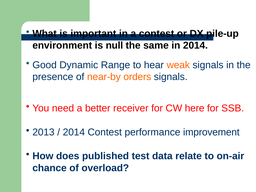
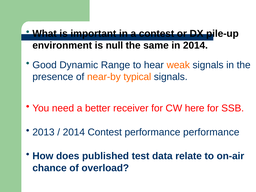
orders: orders -> typical (137, 77)
performance improvement: improvement -> performance (211, 132)
